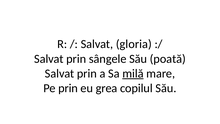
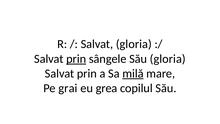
prin underline: none -> present (76, 59)
Său poată: poată -> gloria (168, 59)
Pe prin: prin -> grai (68, 88)
